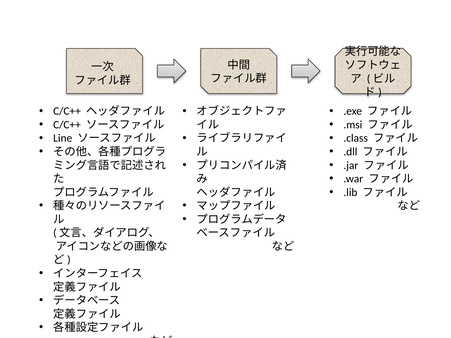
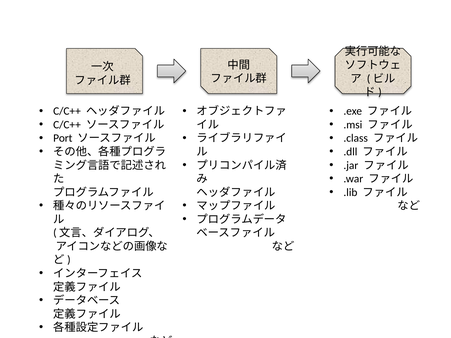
Line: Line -> Port (63, 138)
